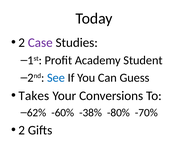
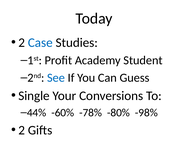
Case colour: purple -> blue (40, 43)
Takes: Takes -> Single (34, 96)
62%: 62% -> 44% (37, 113)
-38%: -38% -> -78% (91, 113)
-70%: -70% -> -98% (146, 113)
